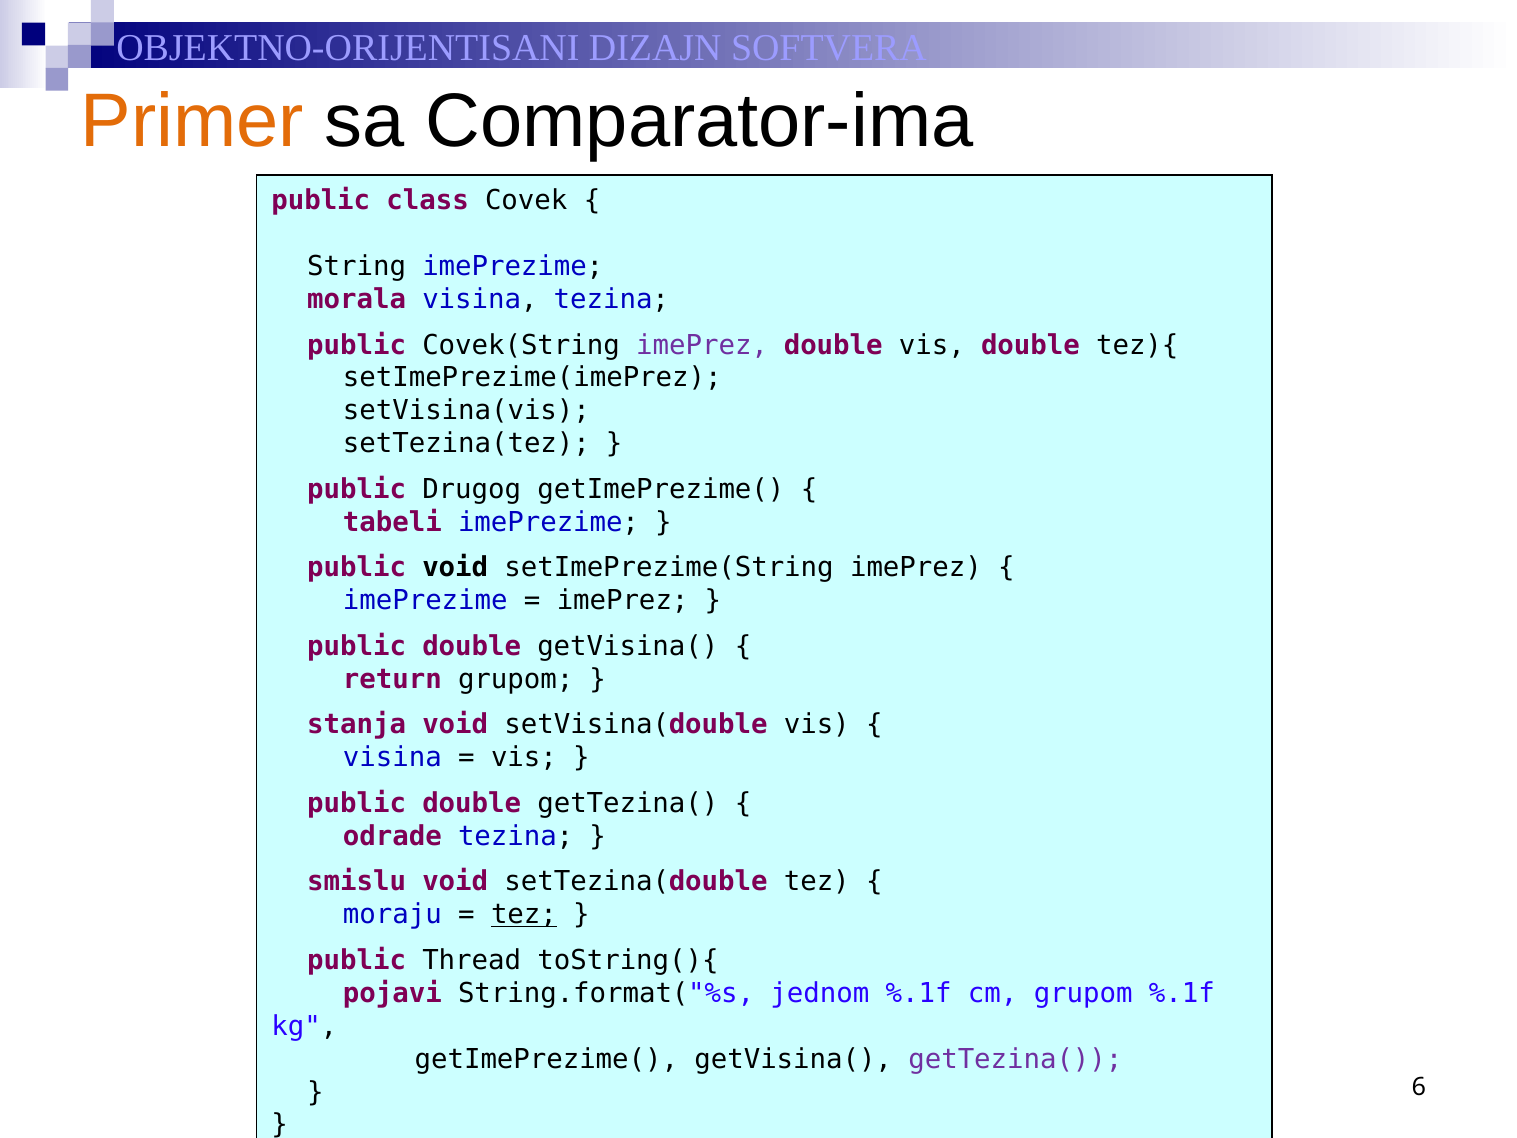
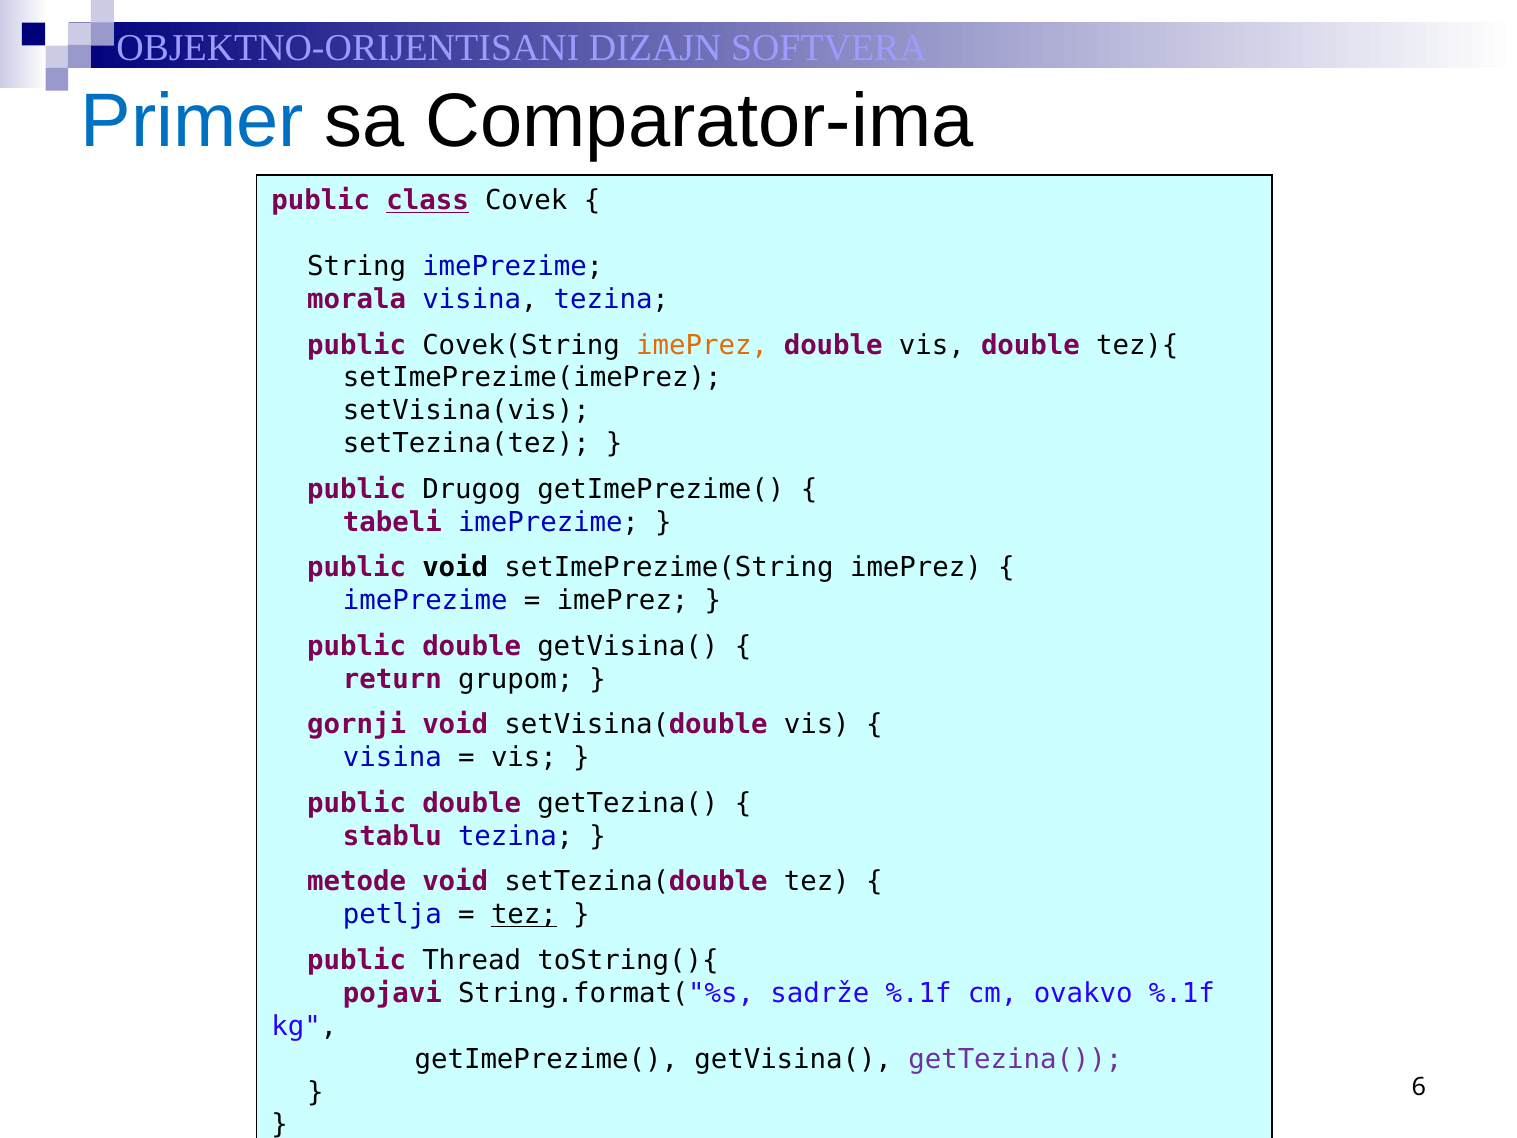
Primer colour: orange -> blue (192, 122)
class underline: none -> present (428, 201)
imePrez colour: purple -> orange (702, 345)
stanja: stanja -> gornji (357, 725)
odrade: odrade -> stablu (392, 836)
smislu: smislu -> metode (357, 882)
moraju: moraju -> petlja (392, 915)
jednom: jednom -> sadrže (820, 993)
cm grupom: grupom -> ovakvo (1083, 993)
